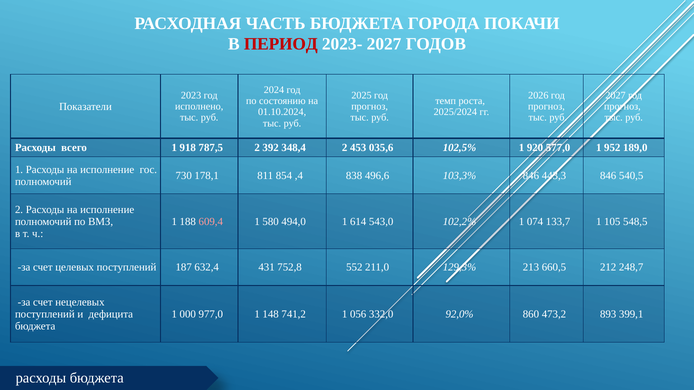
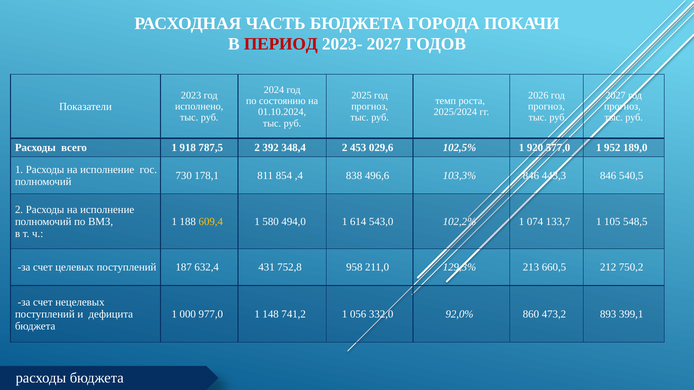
035,6: 035,6 -> 029,6 (381, 148)
609,4 colour: pink -> yellow (211, 222)
552: 552 -> 958 (354, 268)
248,7: 248,7 -> 750,2 (631, 268)
